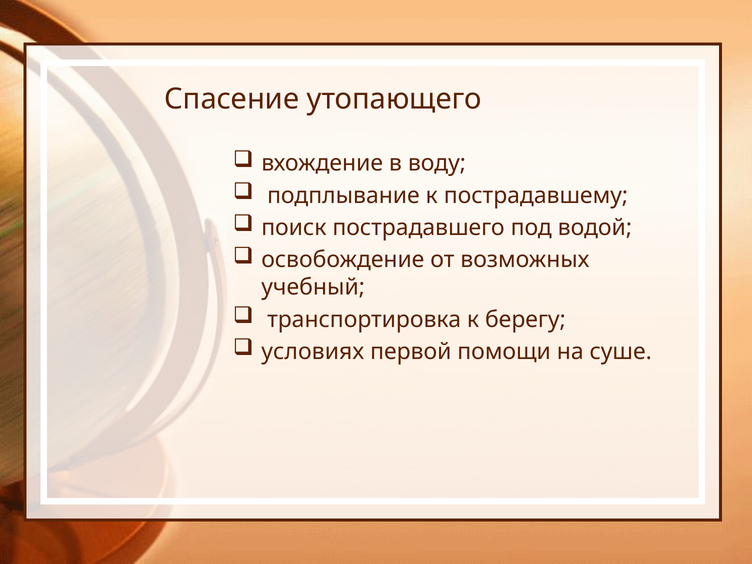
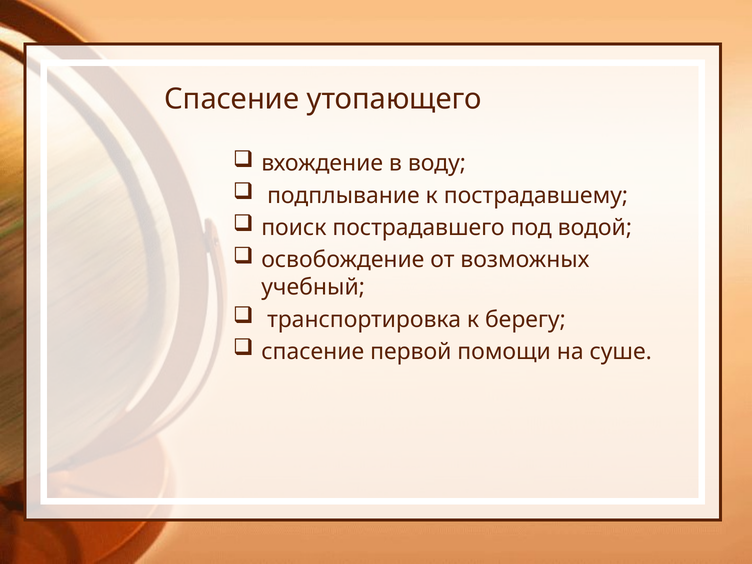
условиях: условиях -> спасение (313, 352)
